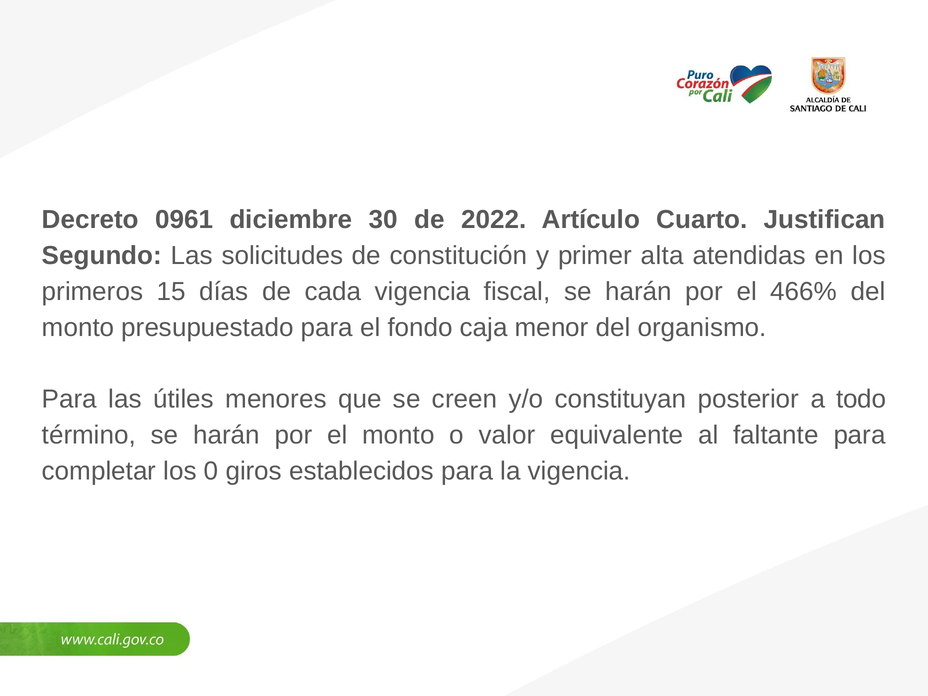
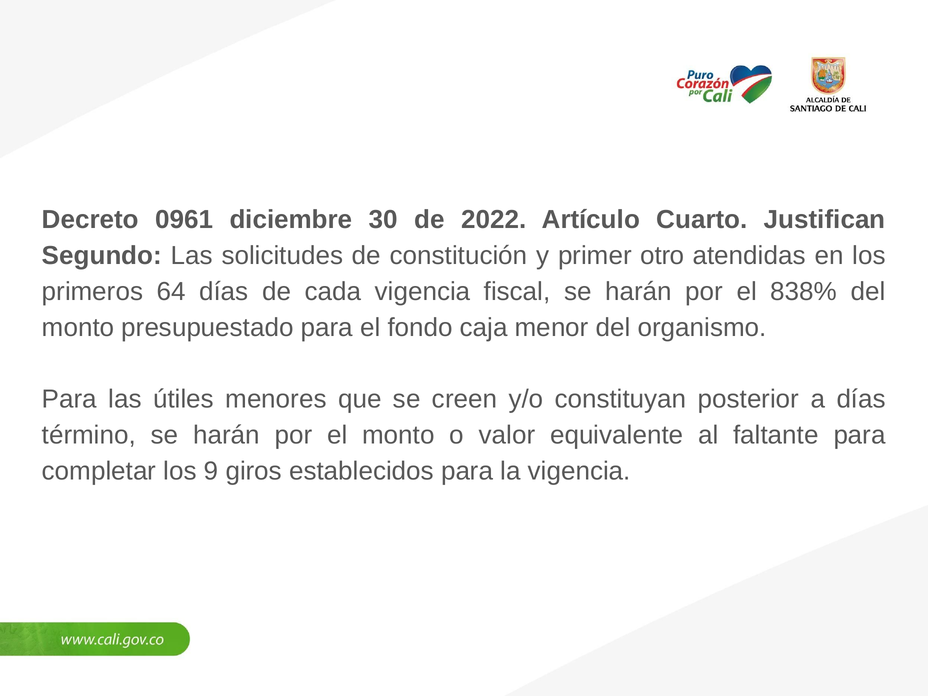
alta: alta -> otro (662, 256)
15: 15 -> 64 (171, 292)
466%: 466% -> 838% (804, 292)
a todo: todo -> días (861, 399)
0: 0 -> 9 (211, 471)
